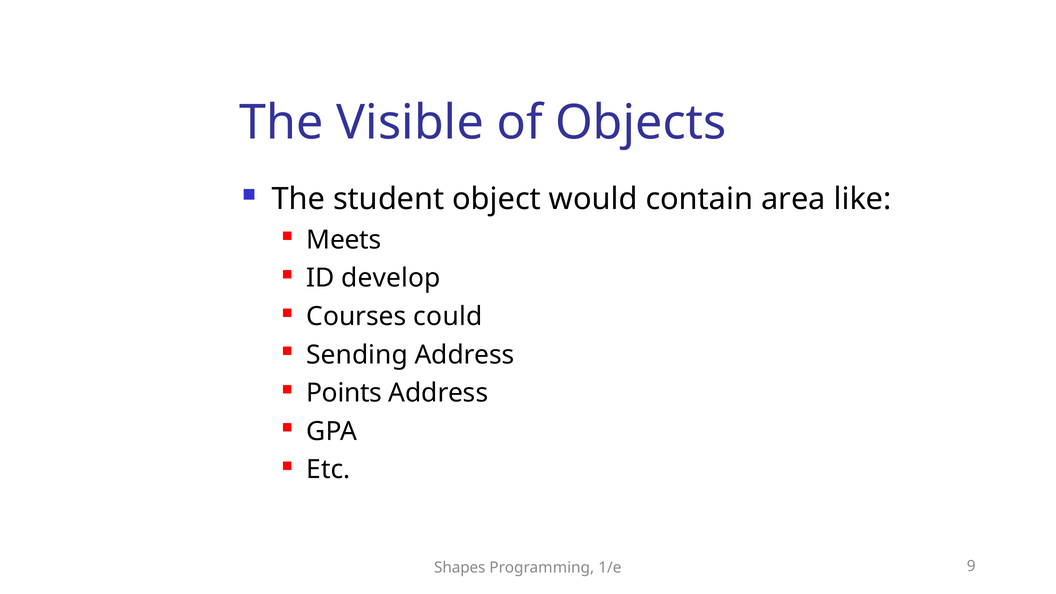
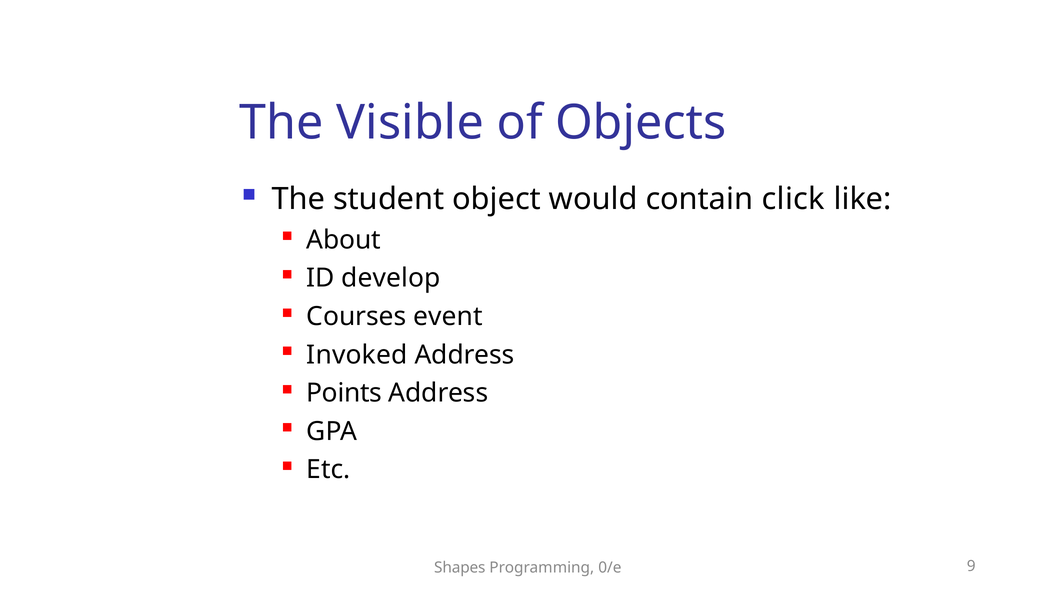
area: area -> click (793, 199)
Meets: Meets -> About (344, 240)
could: could -> event (448, 317)
Sending: Sending -> Invoked (357, 355)
1/e: 1/e -> 0/e (610, 567)
